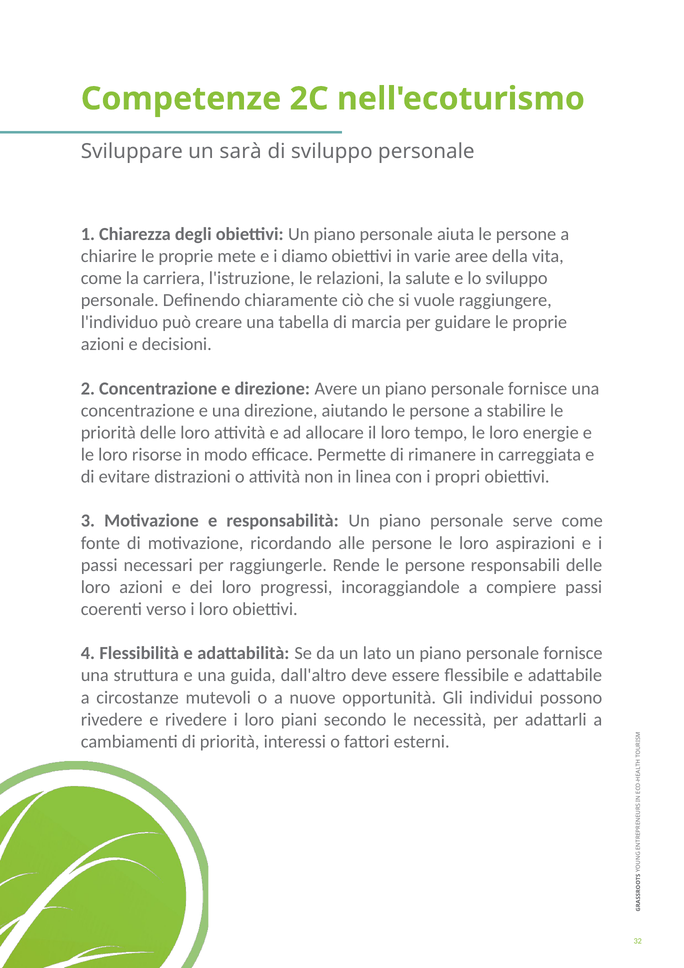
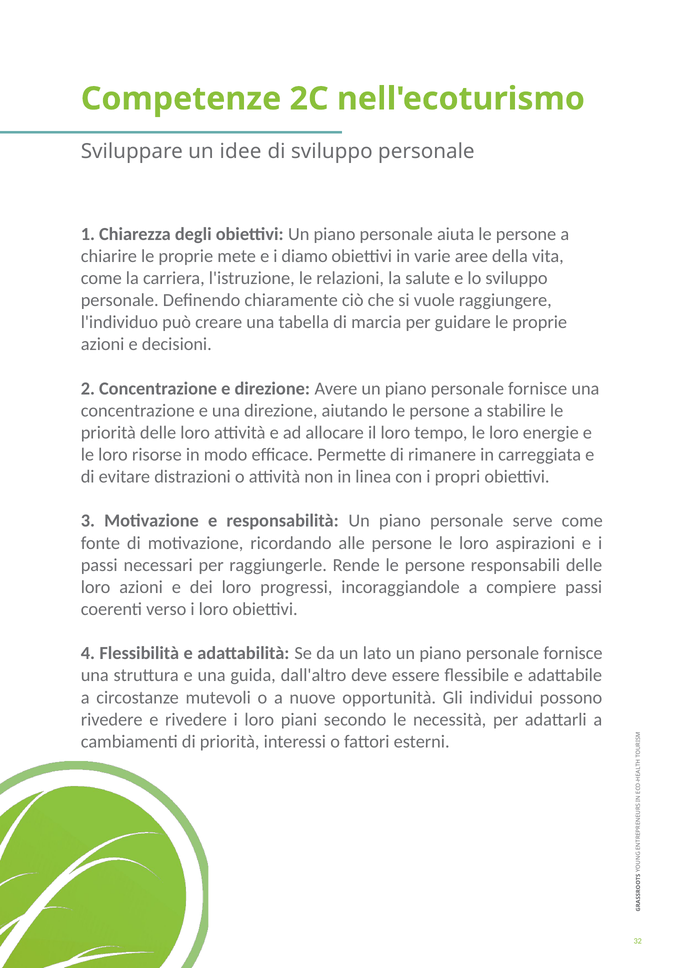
sarà: sarà -> idee (241, 151)
